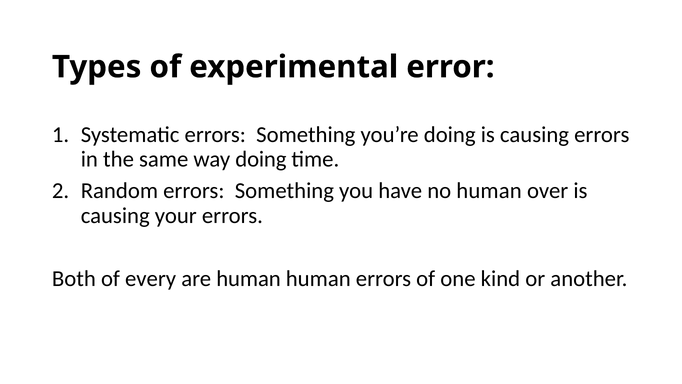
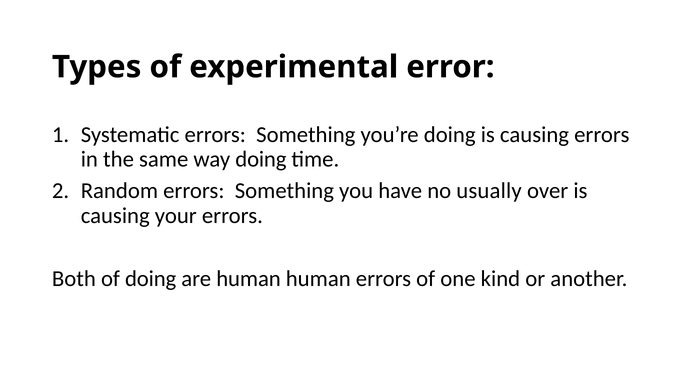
no human: human -> usually (489, 191)
of every: every -> doing (151, 279)
